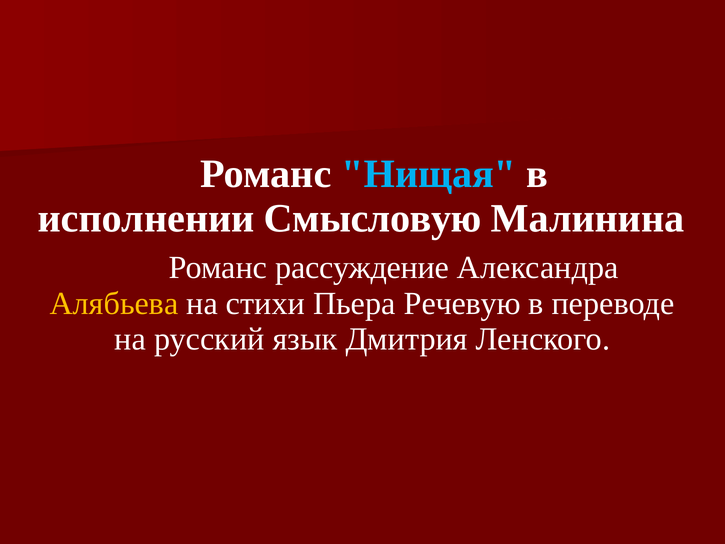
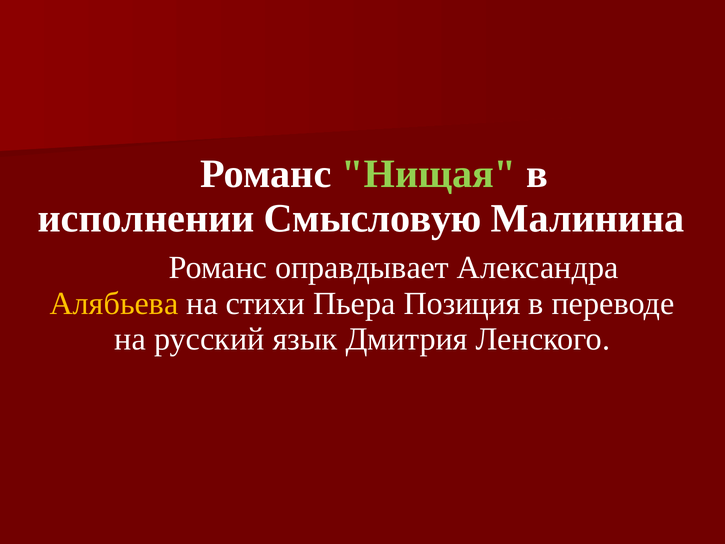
Нищая colour: light blue -> light green (429, 174)
рассуждение: рассуждение -> оправдывает (362, 267)
Речевую: Речевую -> Позиция (462, 303)
